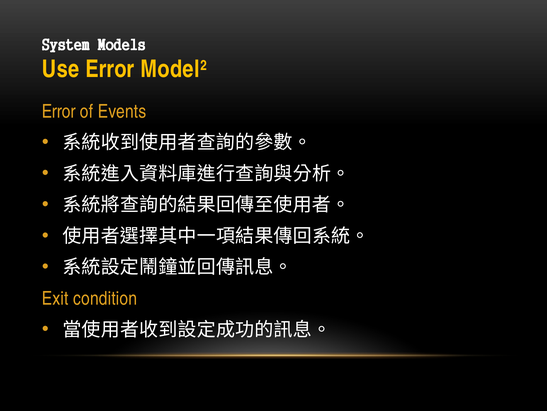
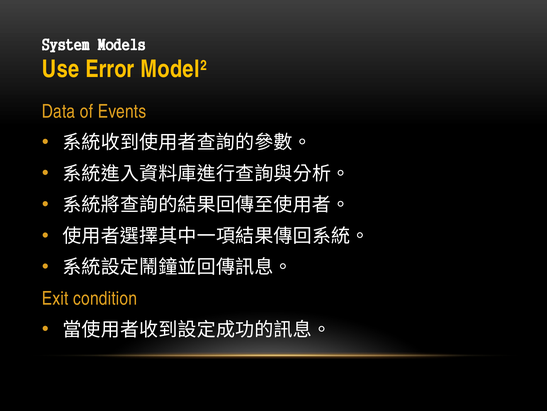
Error: Error -> Data (59, 111)
